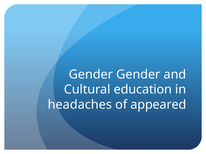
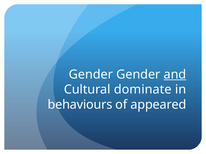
and underline: none -> present (175, 75)
education: education -> dominate (143, 90)
headaches: headaches -> behaviours (80, 105)
